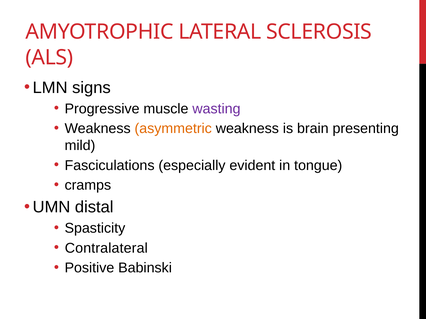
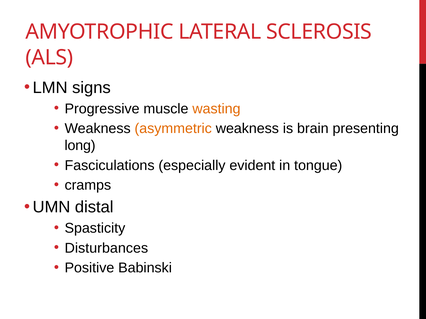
wasting colour: purple -> orange (216, 109)
mild: mild -> long (80, 146)
Contralateral: Contralateral -> Disturbances (106, 248)
